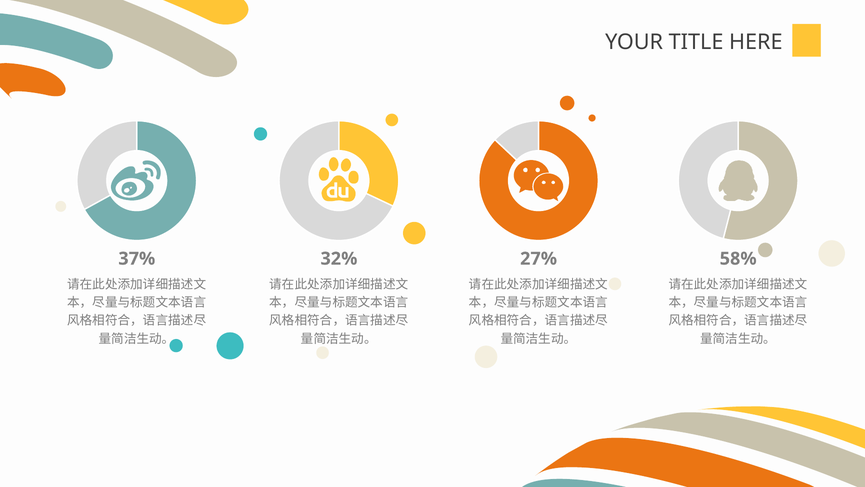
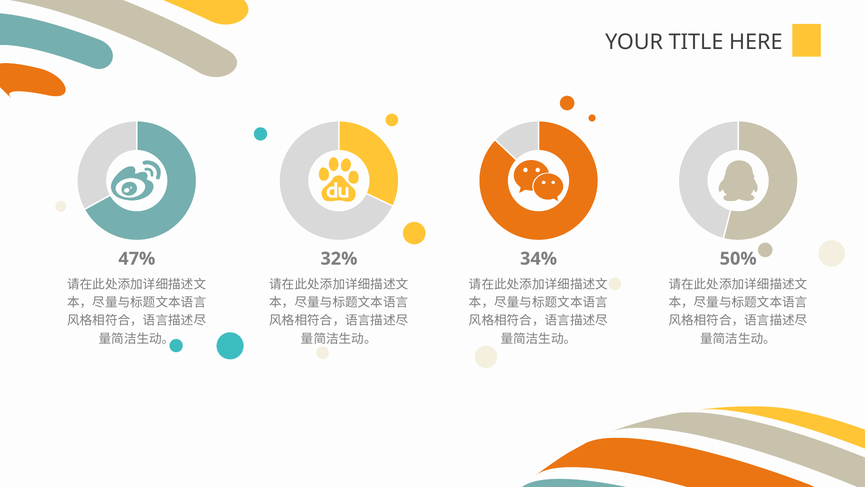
37%: 37% -> 47% (137, 258)
27%: 27% -> 34% (539, 258)
58%: 58% -> 50% (738, 258)
